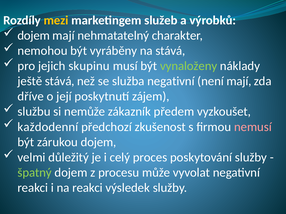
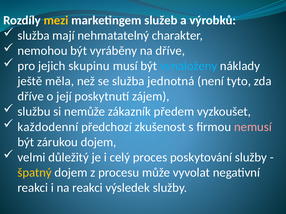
dojem: dojem -> služba (34, 36)
na stává: stává -> dříve (170, 51)
vynaloženy colour: light green -> light blue (189, 66)
ještě stává: stává -> měla (60, 81)
služba negativní: negativní -> jednotná (171, 81)
není mají: mají -> tyto (239, 81)
špatný colour: light green -> yellow (35, 173)
